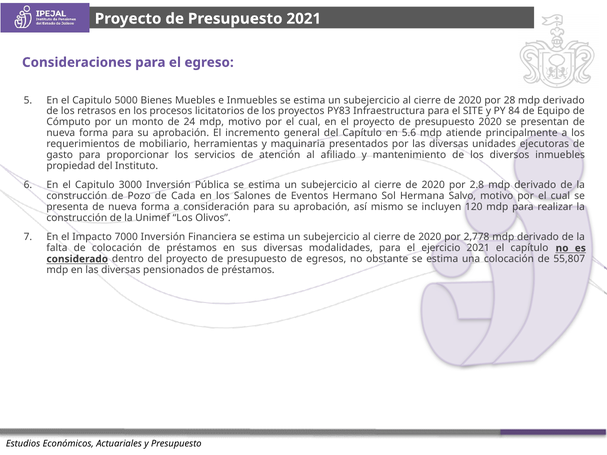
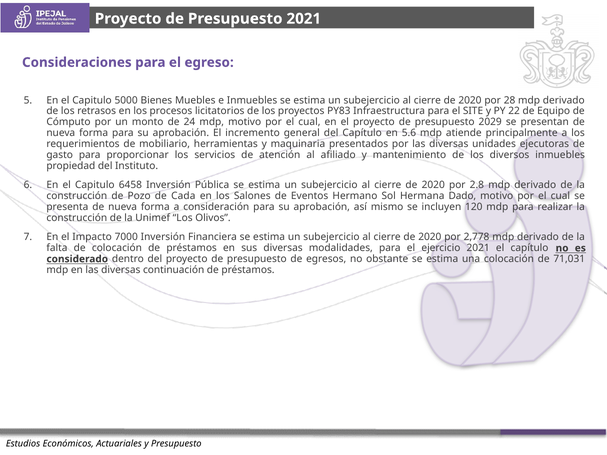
84: 84 -> 22 (514, 111)
presupuesto 2020: 2020 -> 2029 (490, 122)
3000: 3000 -> 6458 (130, 185)
Salvo: Salvo -> Dado (462, 196)
55,807: 55,807 -> 71,031 (569, 259)
pensionados: pensionados -> continuación (174, 270)
